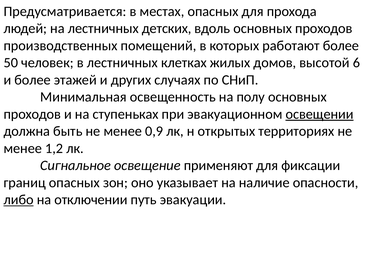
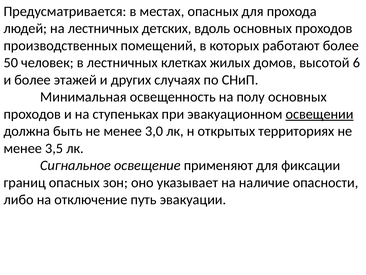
0,9: 0,9 -> 3,0 (154, 131)
1,2: 1,2 -> 3,5 (54, 148)
либо underline: present -> none (19, 199)
отключении: отключении -> отключение (91, 199)
